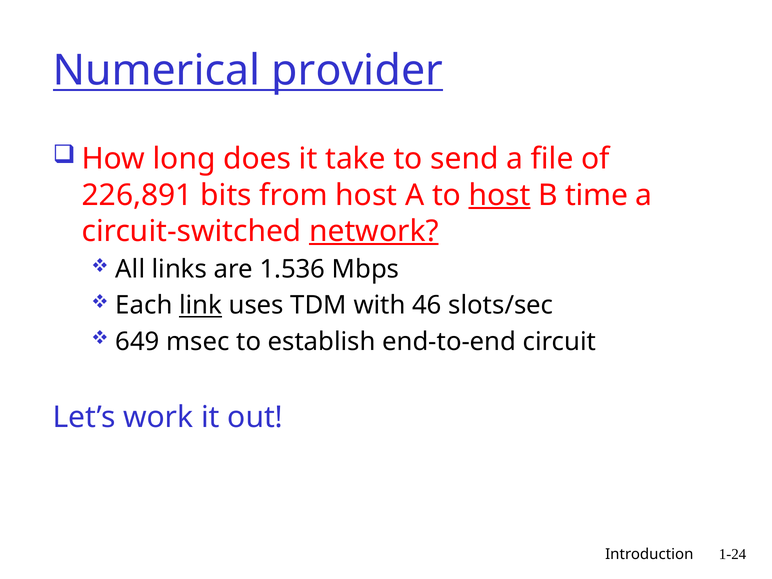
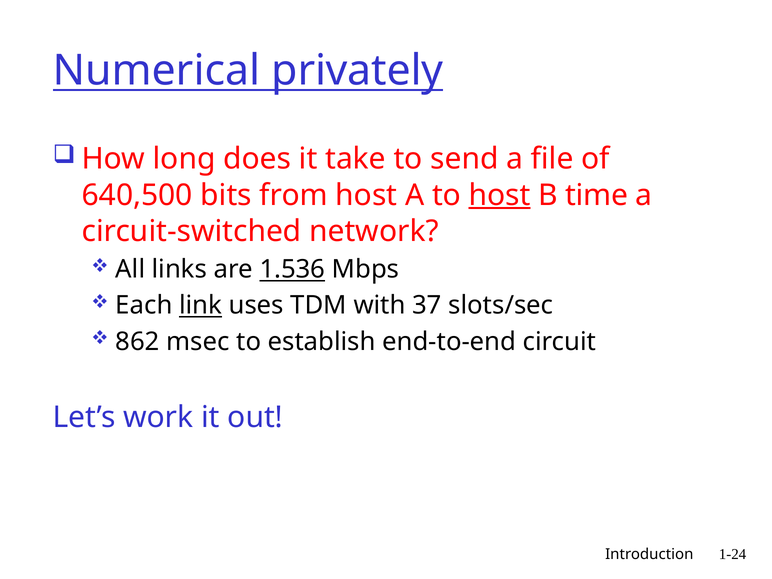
provider: provider -> privately (357, 71)
226,891: 226,891 -> 640,500 (137, 195)
network underline: present -> none (374, 231)
1.536 underline: none -> present (292, 269)
46: 46 -> 37 (427, 306)
649: 649 -> 862 (138, 342)
